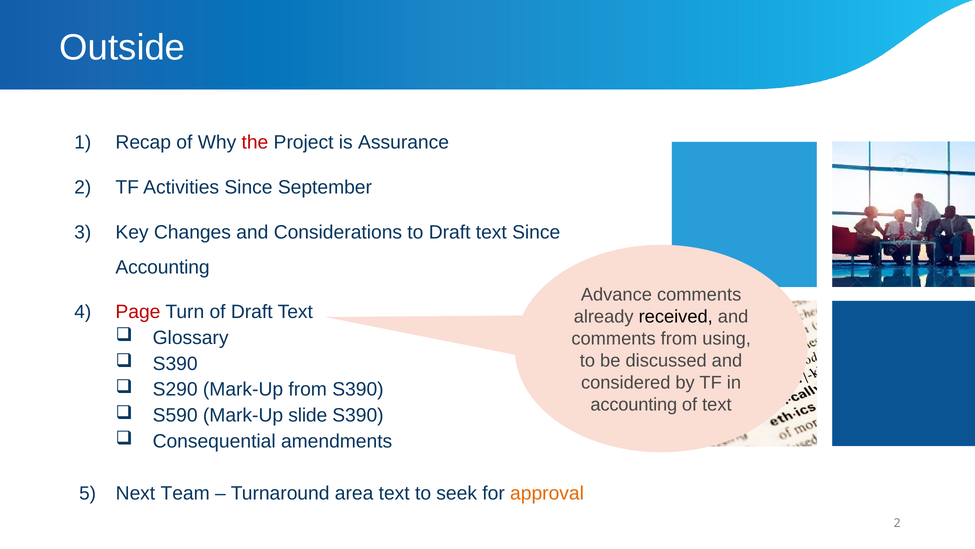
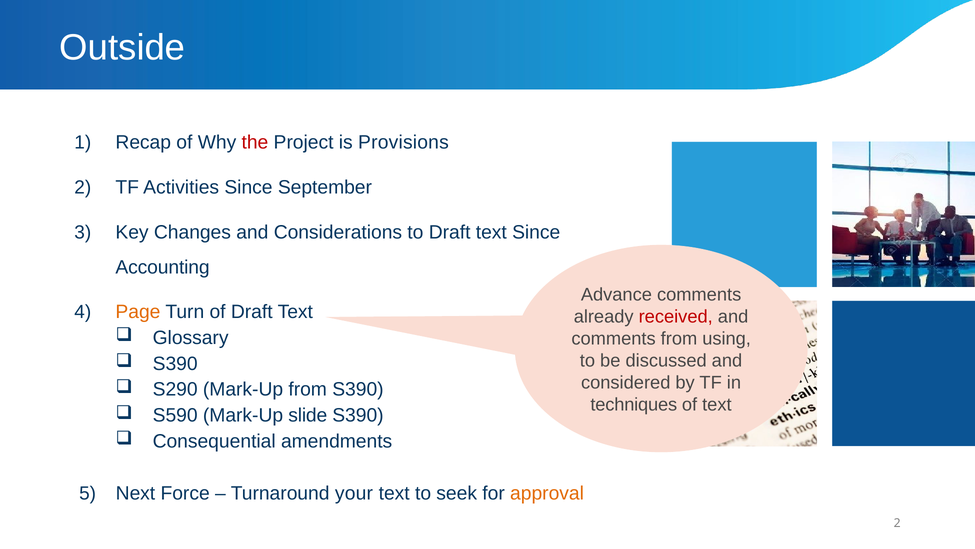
Assurance: Assurance -> Provisions (403, 142)
Page colour: red -> orange (138, 312)
received colour: black -> red (676, 317)
accounting: accounting -> techniques (634, 404)
Team: Team -> Force (185, 493)
area: area -> your (354, 493)
